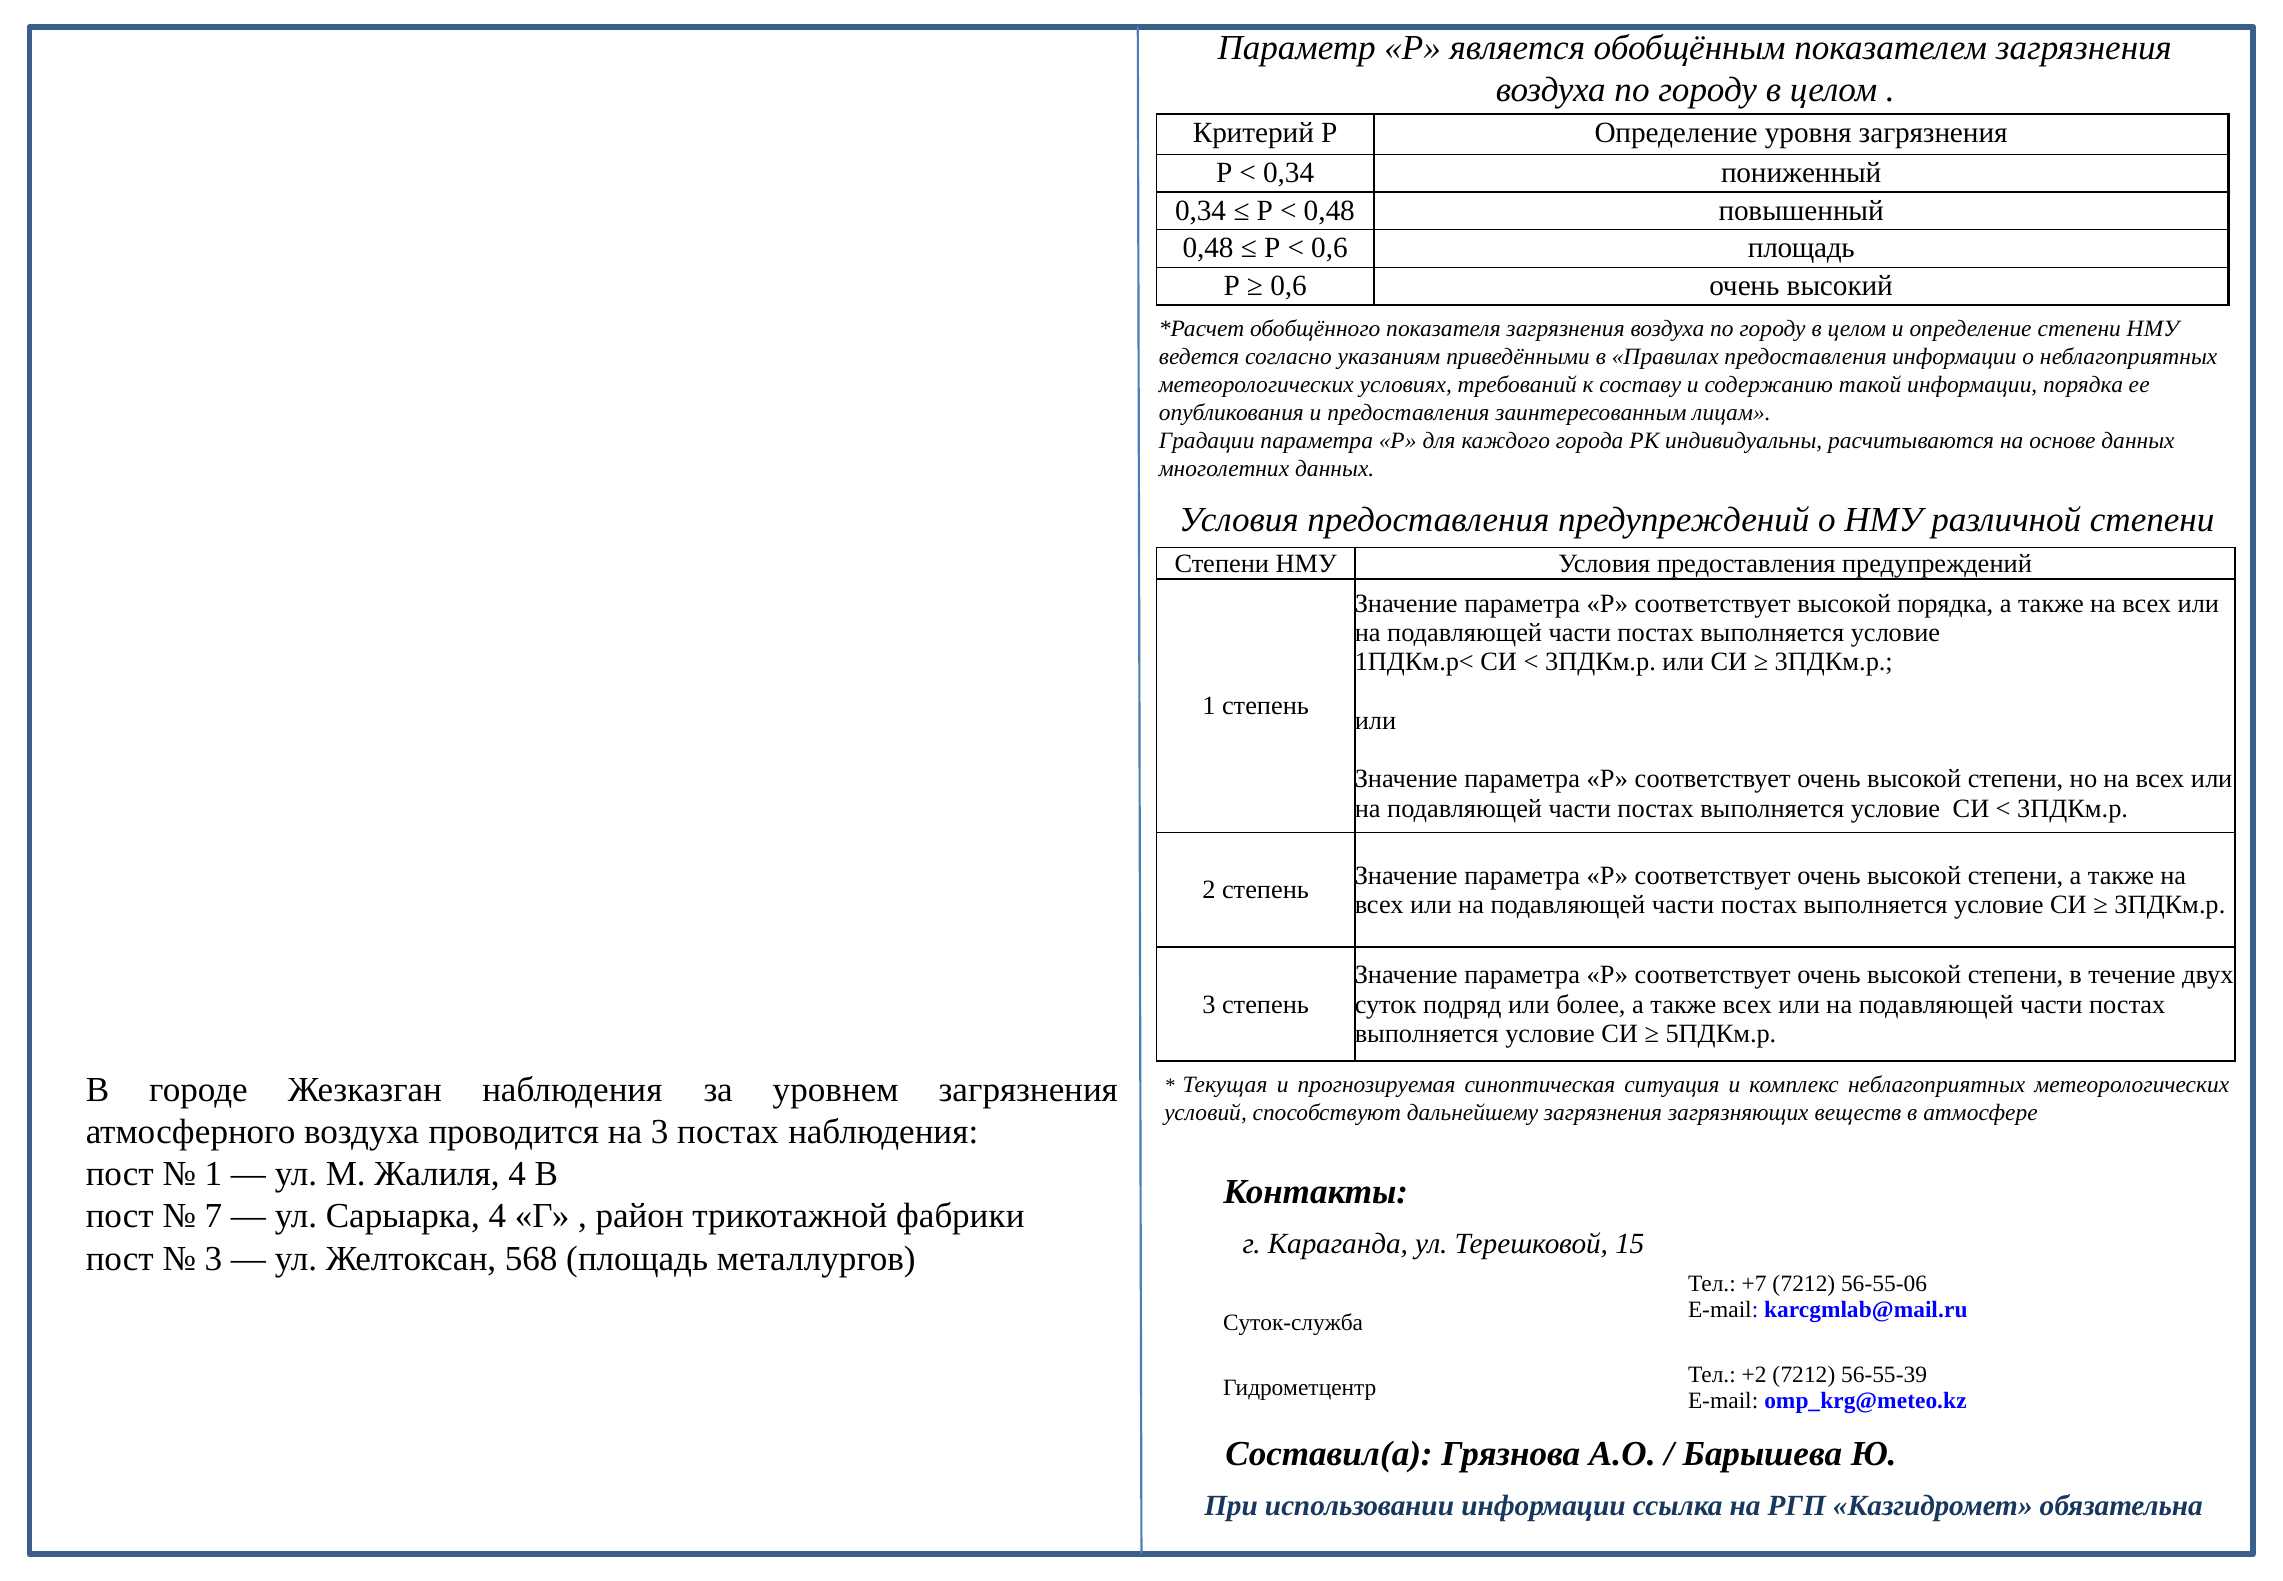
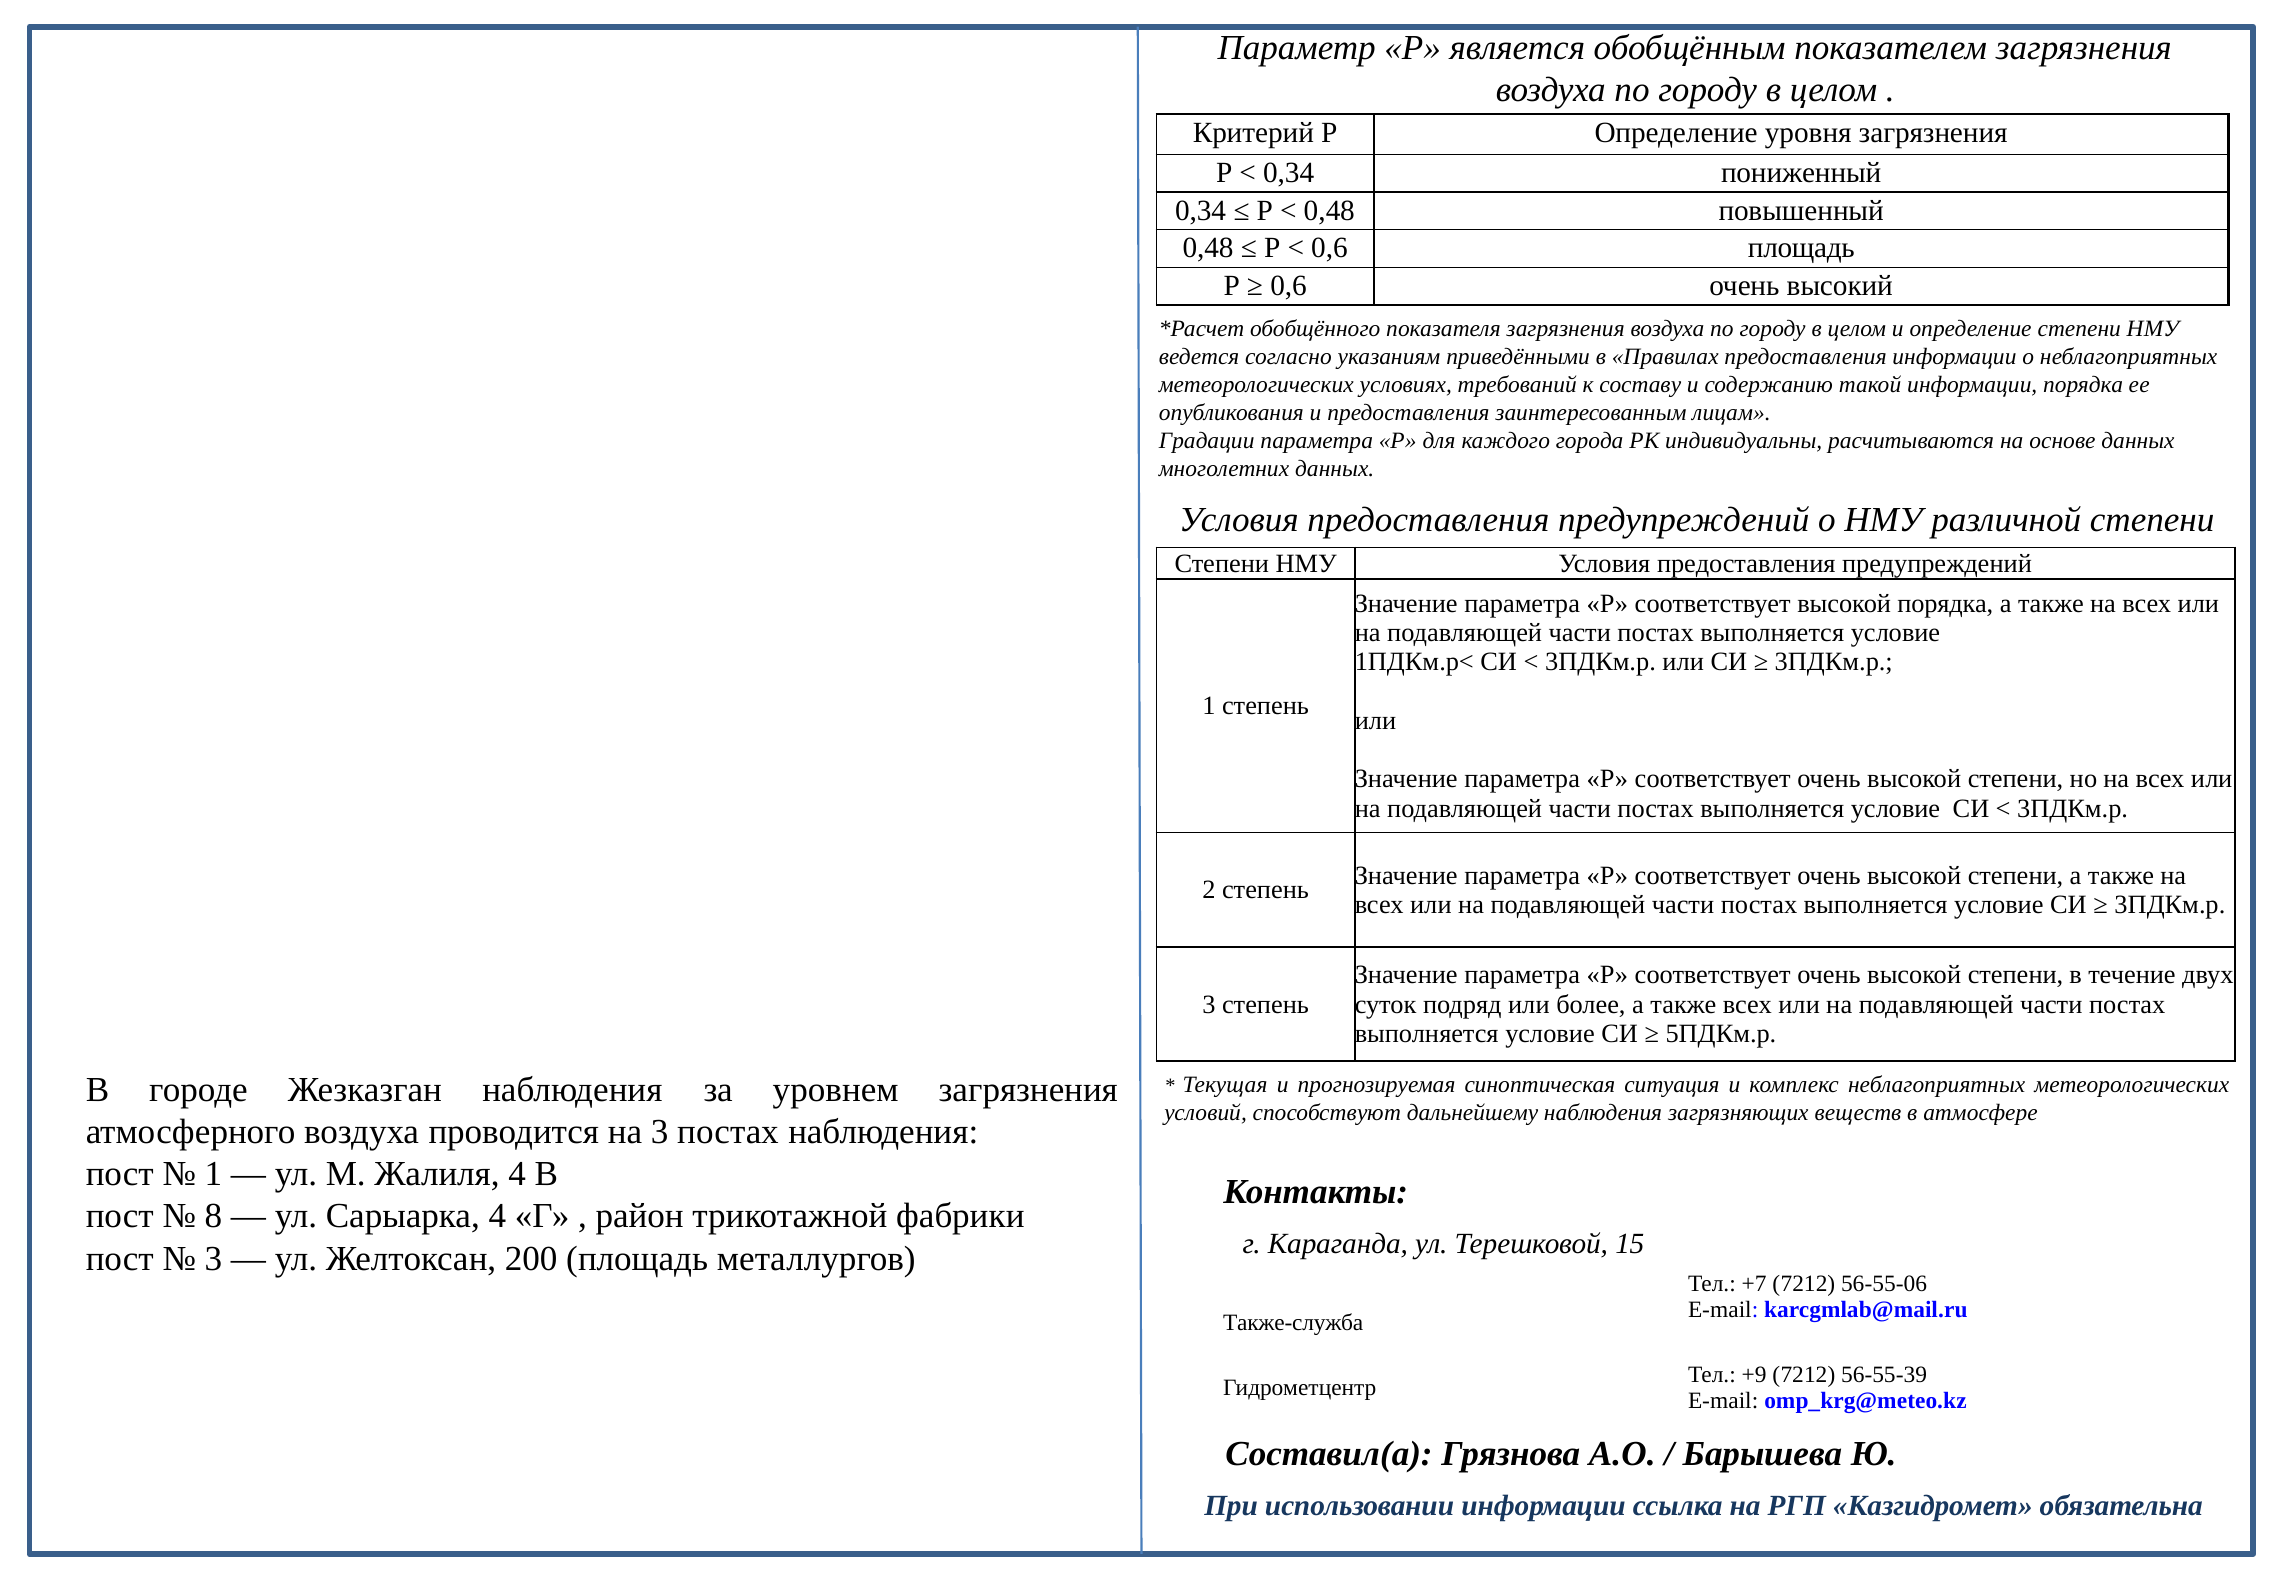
дальнейшему загрязнения: загрязнения -> наблюдения (1603, 1113)
7: 7 -> 8 (213, 1216)
568: 568 -> 200 (531, 1258)
Суток-служба: Суток-служба -> Также-служба (1293, 1322)
+2: +2 -> +9 (1754, 1375)
